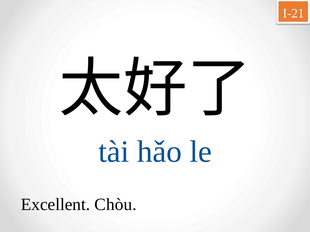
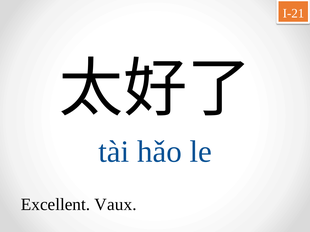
Chòu: Chòu -> Vaux (116, 205)
